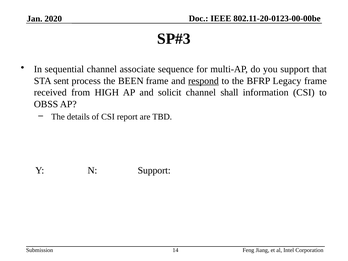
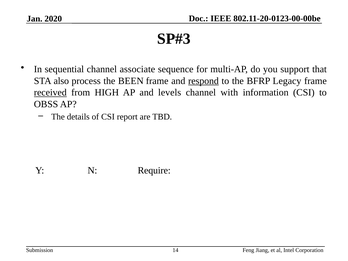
sent: sent -> also (61, 81)
received underline: none -> present (50, 93)
solicit: solicit -> levels (170, 93)
shall: shall -> with (229, 93)
N Support: Support -> Require (154, 170)
